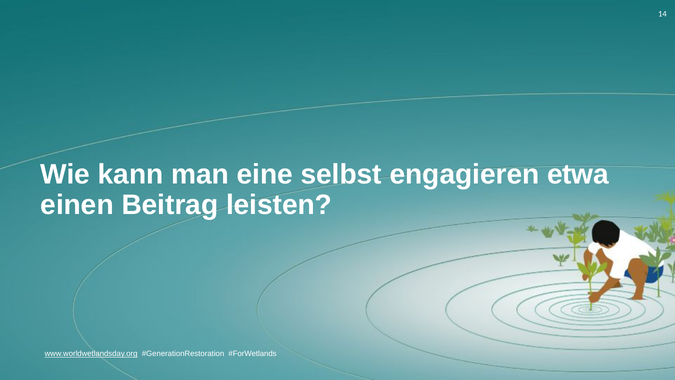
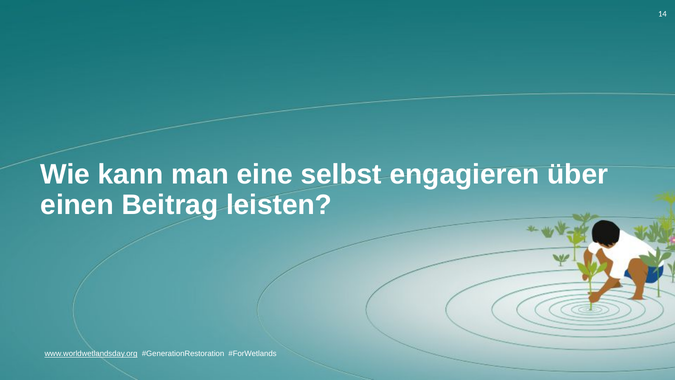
etwa: etwa -> über (578, 174)
